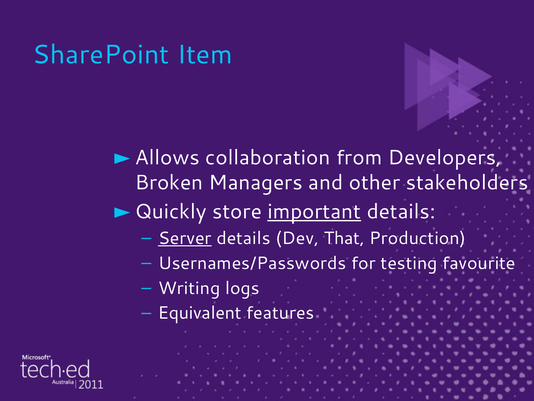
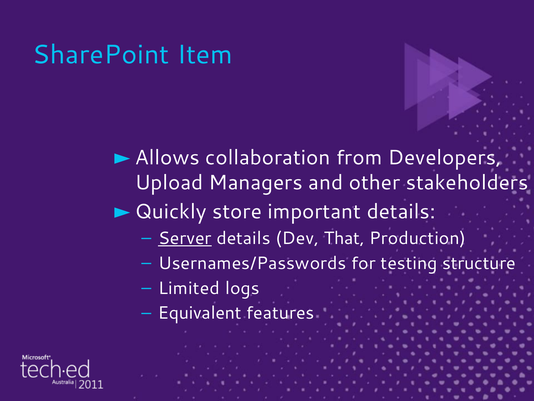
Broken: Broken -> Upload (169, 182)
important underline: present -> none (314, 211)
favourite: favourite -> structure (479, 263)
Writing: Writing -> Limited (189, 288)
